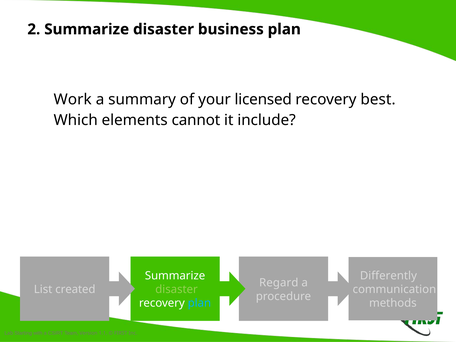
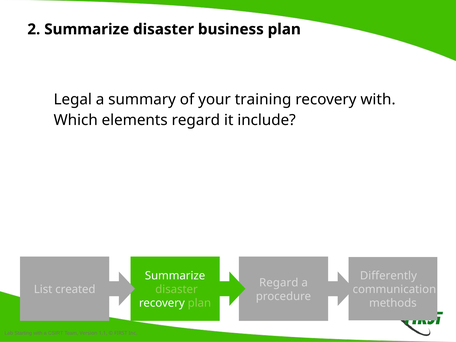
Work: Work -> Legal (73, 99)
licensed: licensed -> training (263, 99)
recovery best: best -> with (378, 99)
elements cannot: cannot -> regard (196, 120)
plan colour: light blue -> light green (199, 303)
